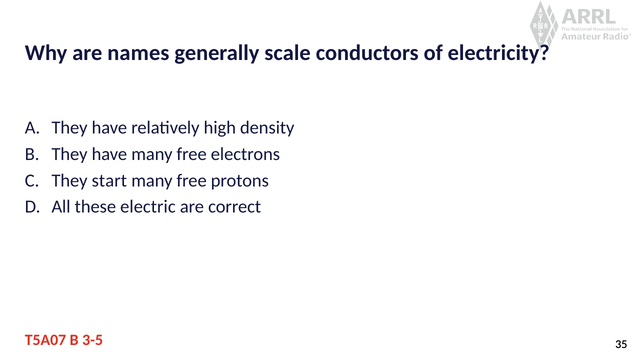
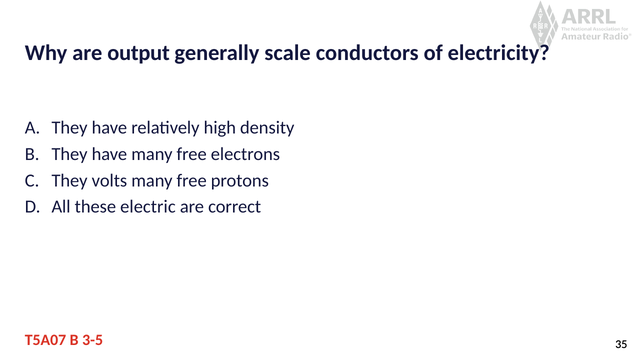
names: names -> output (139, 53)
start: start -> volts (109, 181)
